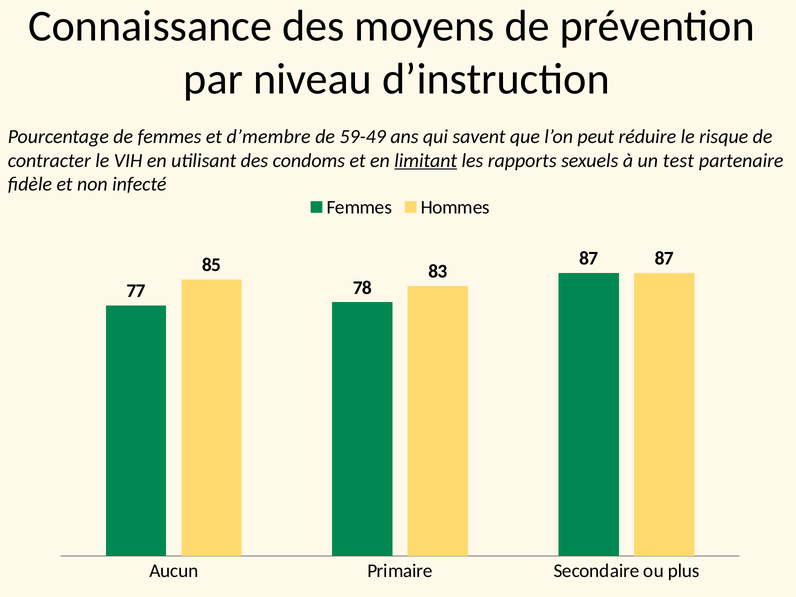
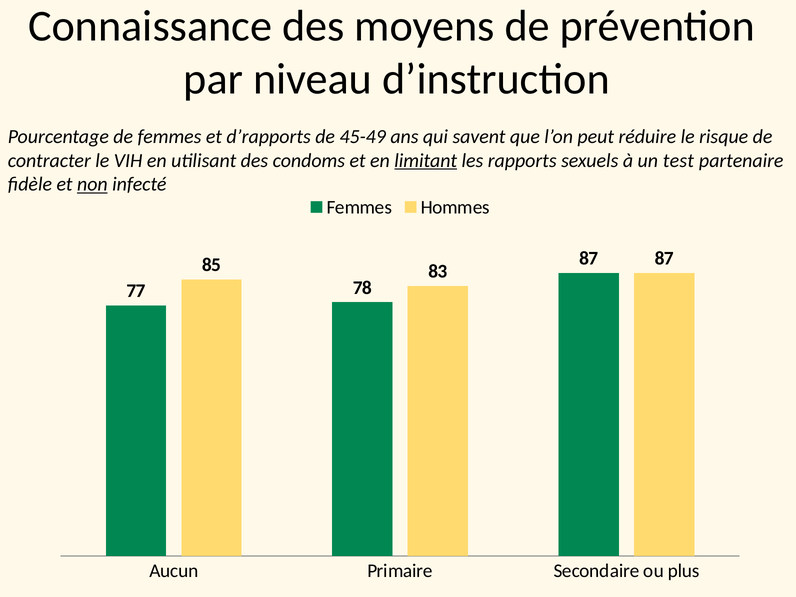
d’membre: d’membre -> d’rapports (269, 137)
59-49: 59-49 -> 45-49 (363, 137)
non underline: none -> present (92, 184)
